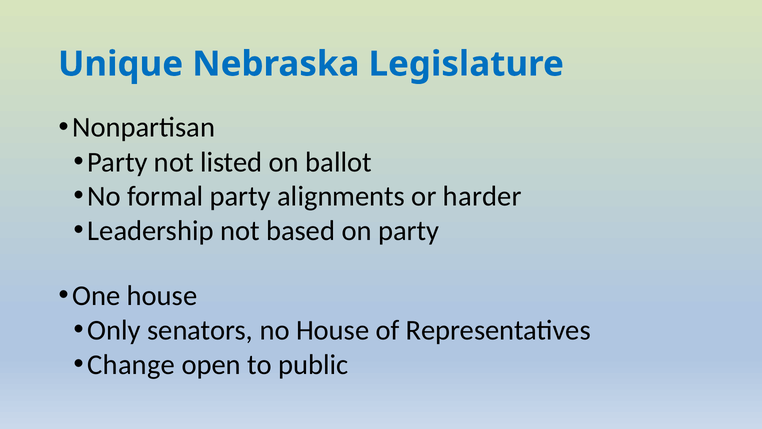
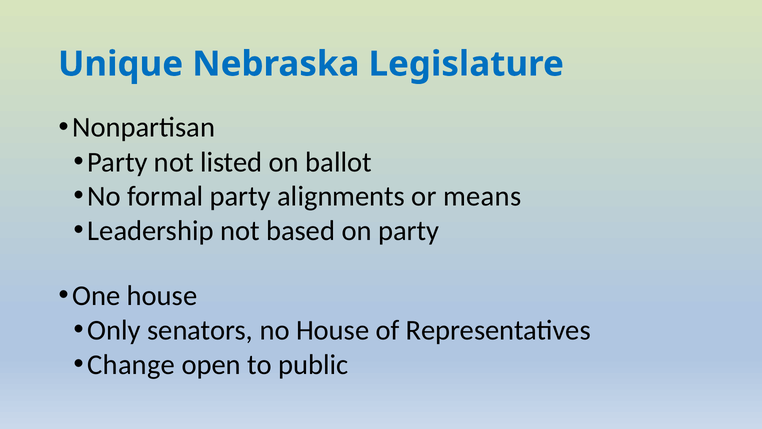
harder: harder -> means (482, 196)
